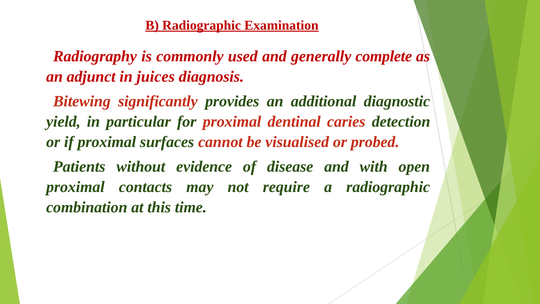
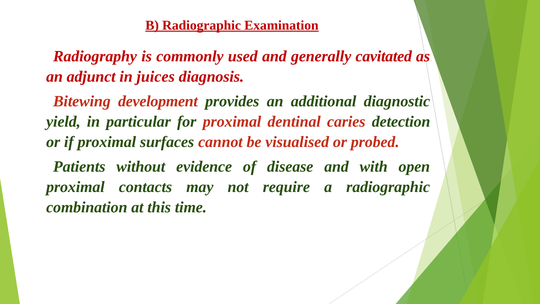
complete: complete -> cavitated (384, 56)
significantly: significantly -> development (158, 101)
